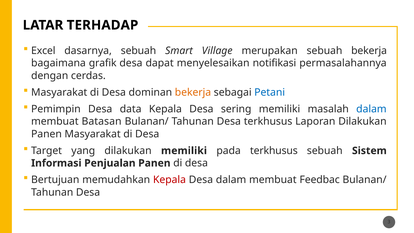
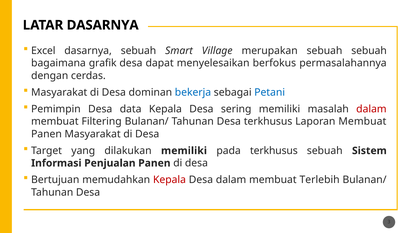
LATAR TERHADAP: TERHADAP -> DASARNYA (103, 25)
sebuah bekerja: bekerja -> sebuah (369, 51)
notifikasi: notifikasi -> berfokus (274, 63)
bekerja colour: orange -> blue (193, 92)
dalam colour: blue -> red (371, 109)
Batasan: Batasan -> Filtering (102, 121)
Laporan Dilakukan: Dilakukan -> Membuat (362, 121)
Feedbac: Feedbac -> Terlebih (320, 180)
